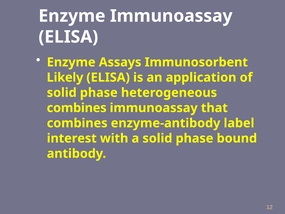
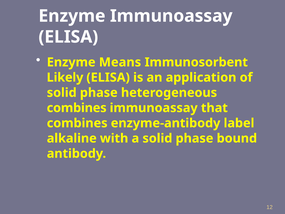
Assays: Assays -> Means (120, 62)
interest: interest -> alkaline (72, 138)
